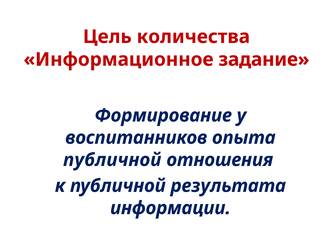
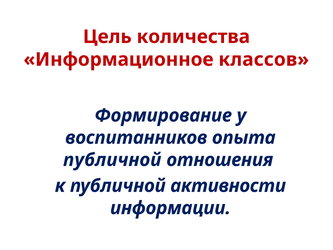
задание: задание -> классов (264, 59)
результата: результата -> активности (228, 186)
